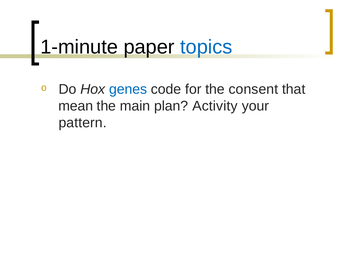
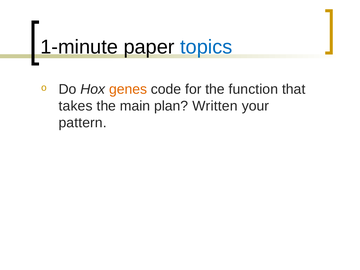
genes colour: blue -> orange (128, 89)
consent: consent -> function (253, 89)
mean: mean -> takes (76, 106)
Activity: Activity -> Written (215, 106)
